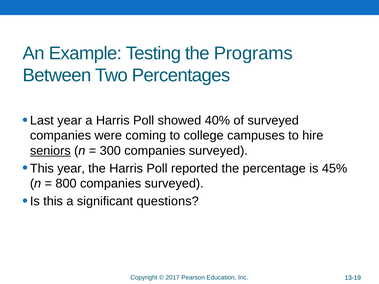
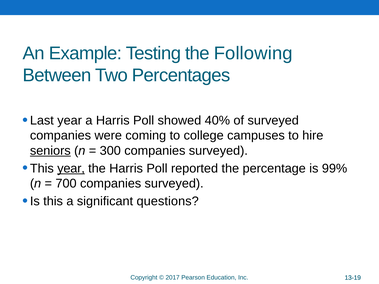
Programs: Programs -> Following (253, 53)
year underline: none -> present (71, 169)
45%: 45% -> 99% (335, 169)
800: 800 -> 700 (66, 184)
